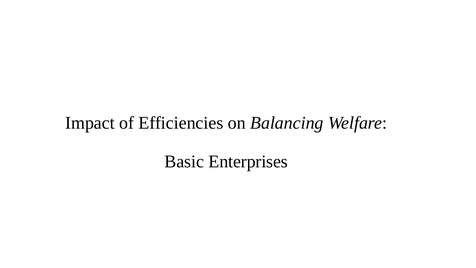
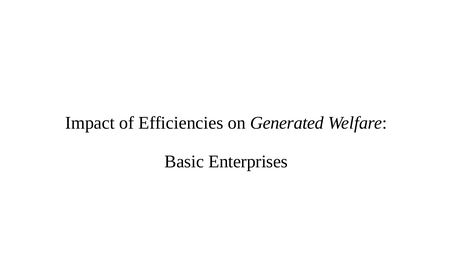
Balancing: Balancing -> Generated (287, 123)
